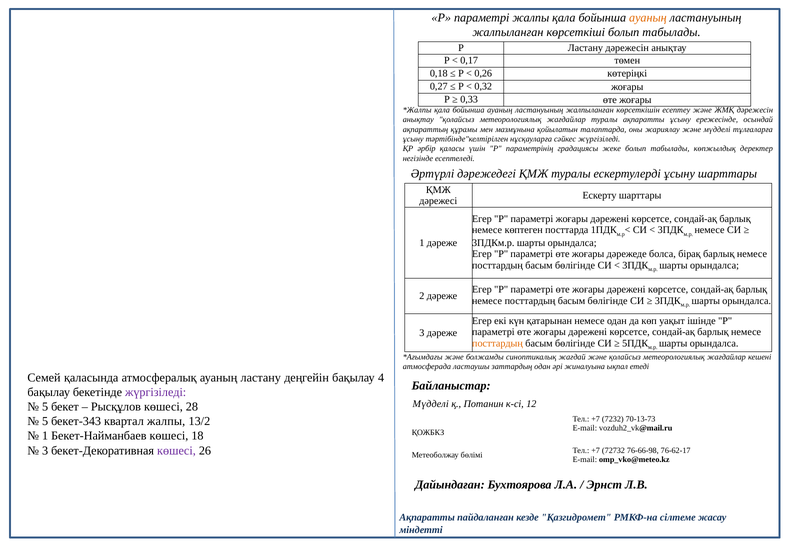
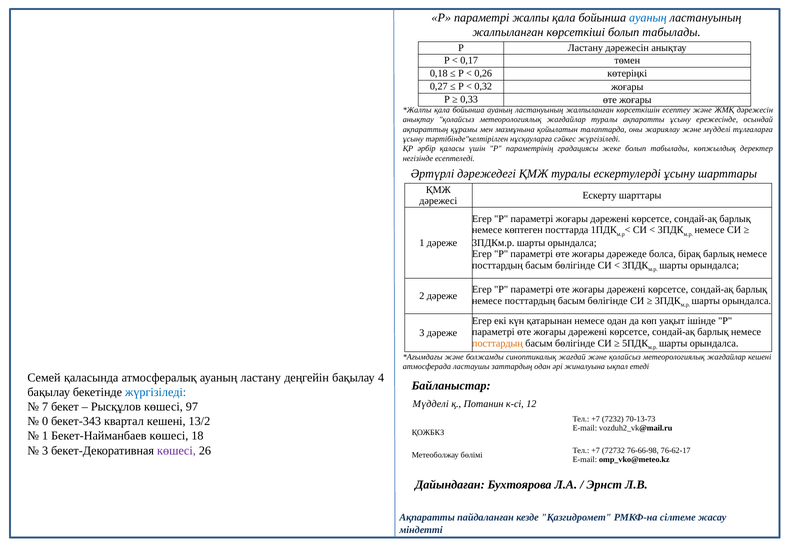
ауаның colour: orange -> blue (648, 18)
жүргізіледі colour: purple -> blue (156, 392)
5: 5 -> 7 (45, 407)
28: 28 -> 97 (192, 407)
5: 5 -> 0 (45, 421)
квартал жалпы: жалпы -> кешені (166, 421)
